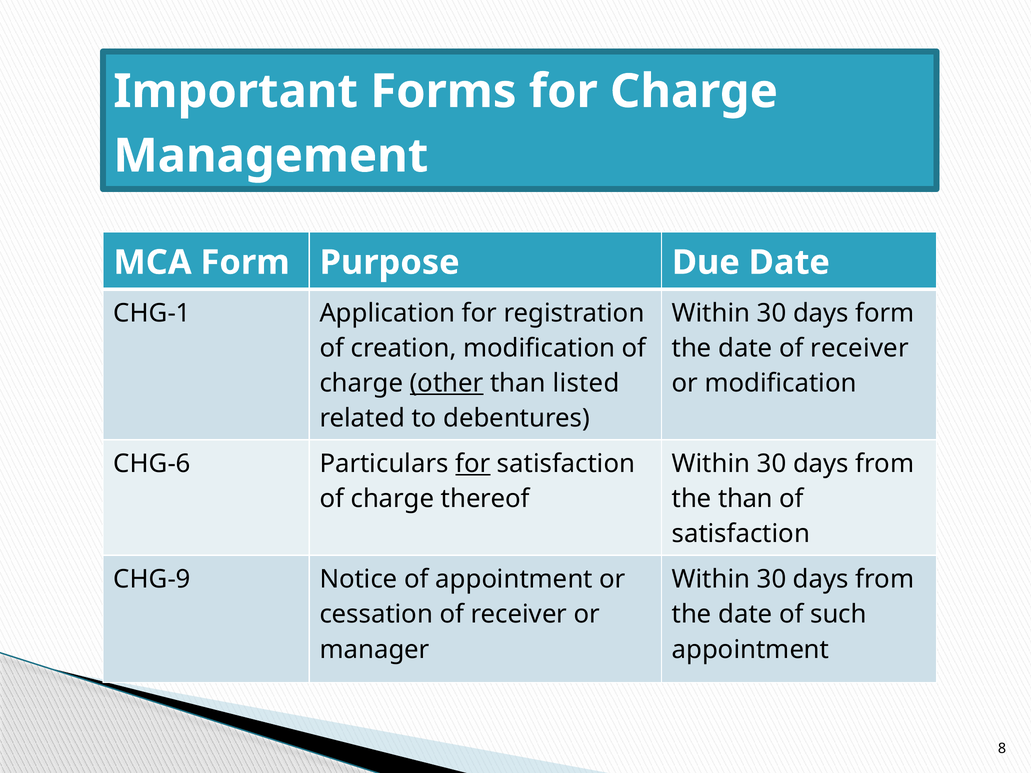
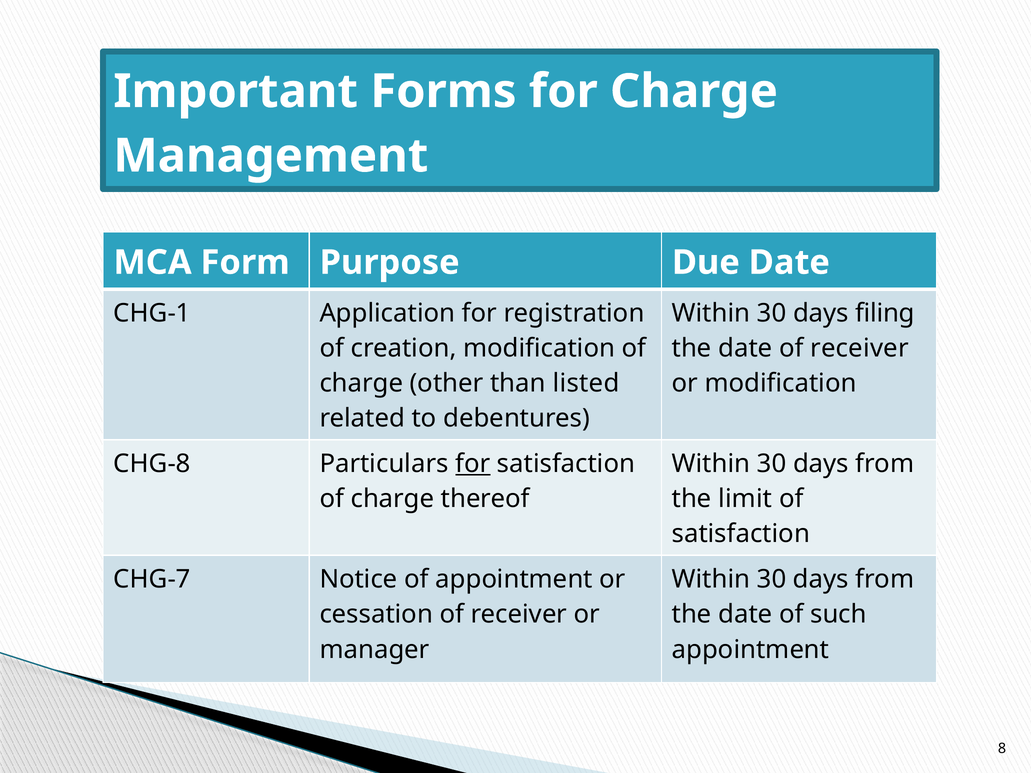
days form: form -> filing (885, 313)
other underline: present -> none (447, 384)
CHG-6: CHG-6 -> CHG-8 (152, 464)
the than: than -> limit (745, 499)
CHG-9: CHG-9 -> CHG-7 (152, 580)
